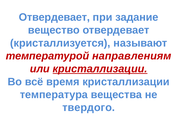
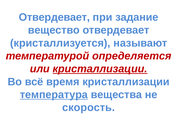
направлениям: направлениям -> определяется (132, 56)
температура underline: none -> present (54, 95)
твердого: твердого -> скорость (89, 108)
